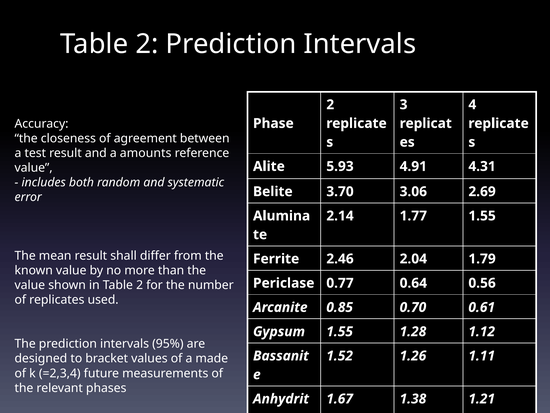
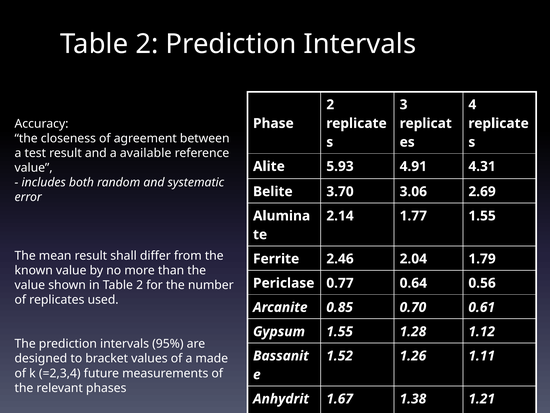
amounts: amounts -> available (146, 153)
